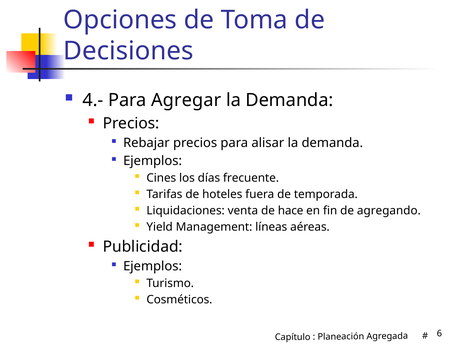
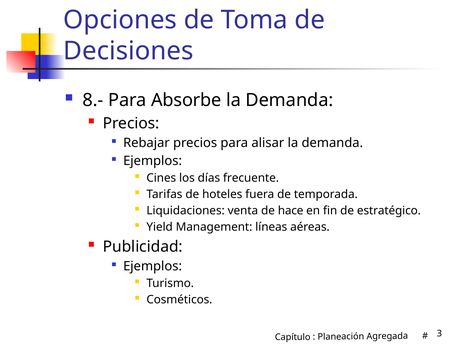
4.-: 4.- -> 8.- (93, 100)
Agregar: Agregar -> Absorbe (186, 100)
agregando: agregando -> estratégico (389, 210)
6: 6 -> 3 (439, 333)
